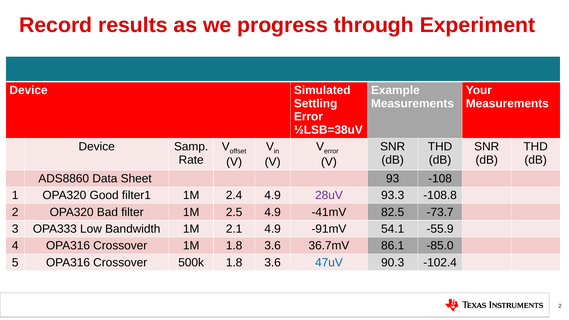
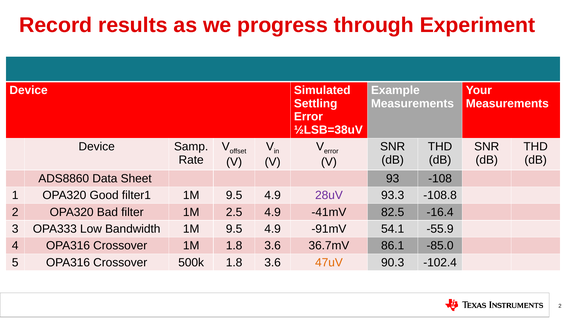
filter1 1M 2.4: 2.4 -> 9.5 (234, 195)
-73.7: -73.7 -> -16.4 (440, 212)
Bandwidth 1M 2.1: 2.1 -> 9.5 (234, 229)
47uV colour: blue -> orange (329, 263)
